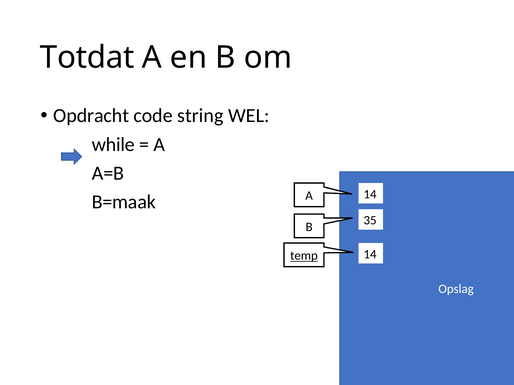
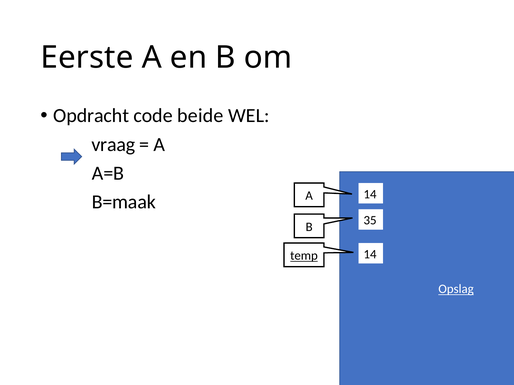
Totdat: Totdat -> Eerste (87, 58)
string: string -> beide (200, 116)
while: while -> vraag (113, 145)
Opslag underline: none -> present (456, 289)
